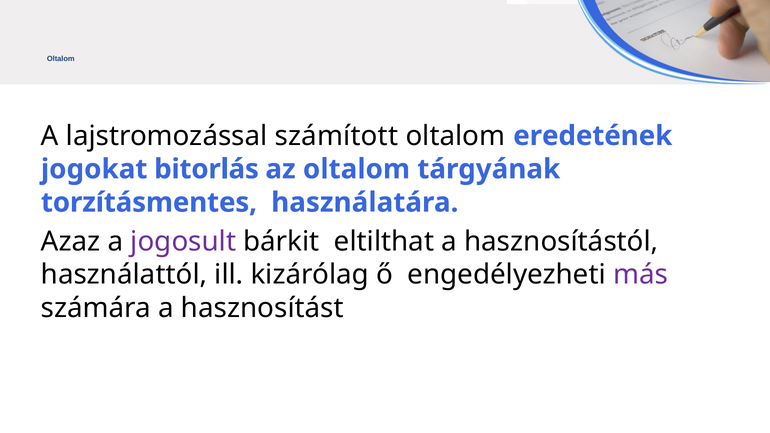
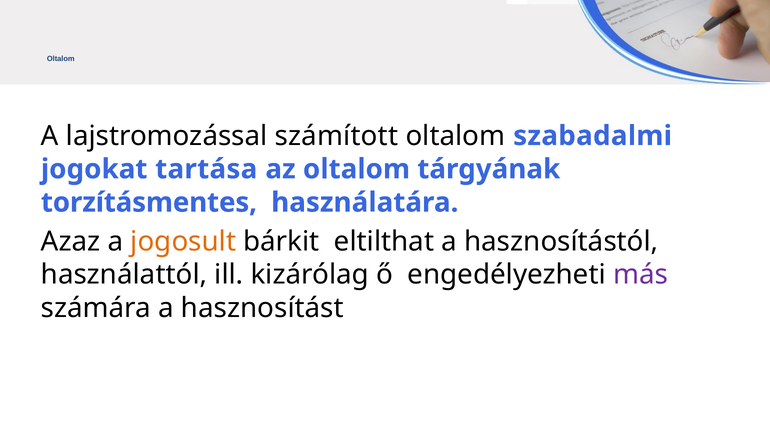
eredetének: eredetének -> szabadalmi (593, 136)
bitorlás: bitorlás -> tartása (206, 169)
jogosult colour: purple -> orange (183, 241)
